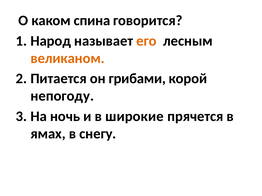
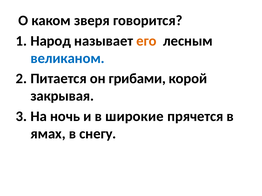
спина: спина -> зверя (92, 21)
великаном colour: orange -> blue (68, 58)
непогоду: непогоду -> закрывая (62, 96)
